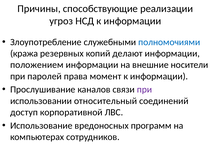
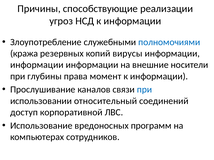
делают: делают -> вирусы (128, 54)
положением: положением -> информации (37, 65)
паролей: паролей -> глубины (45, 76)
при colour: purple -> blue (144, 90)
